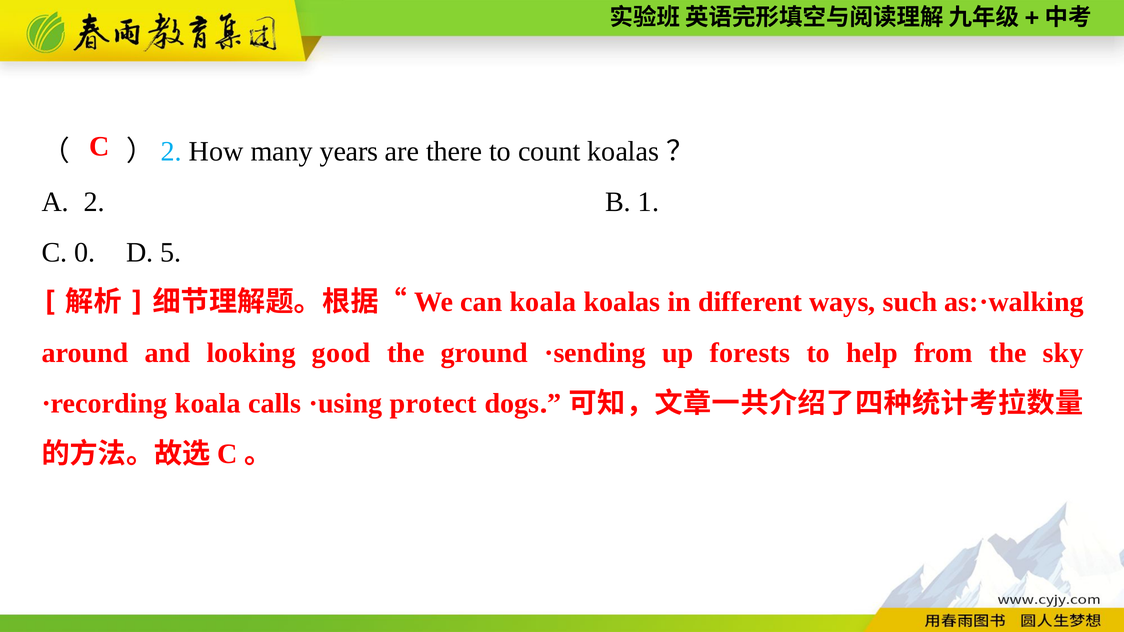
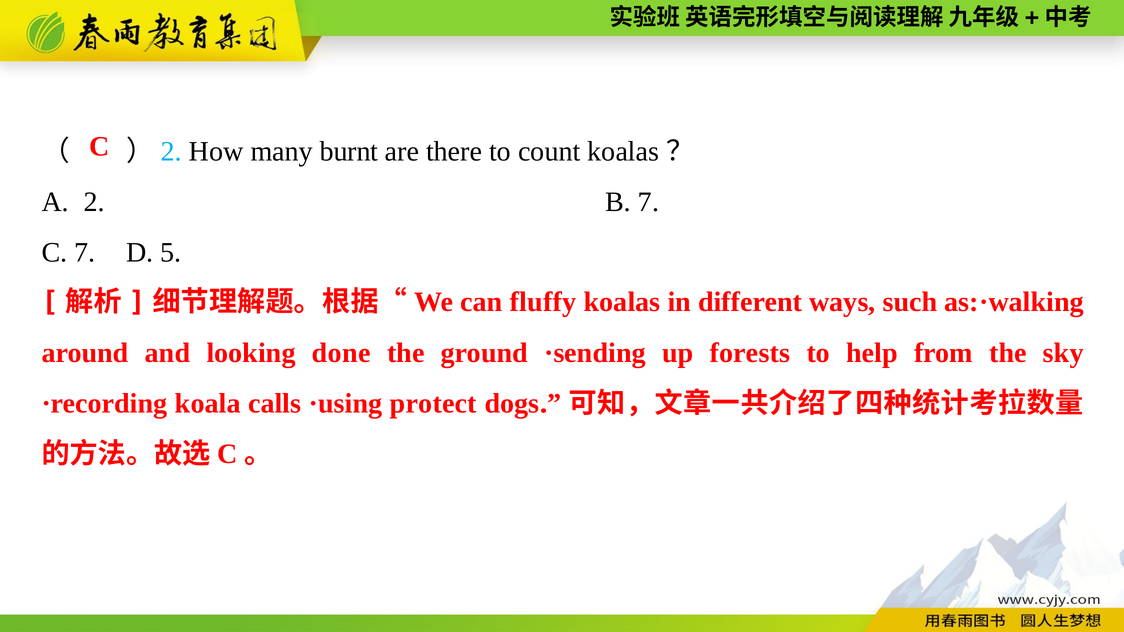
years: years -> burnt (349, 152)
B 1: 1 -> 7 (649, 202)
C 0: 0 -> 7 (85, 253)
can koala: koala -> fluffy (543, 302)
good: good -> done (341, 353)
